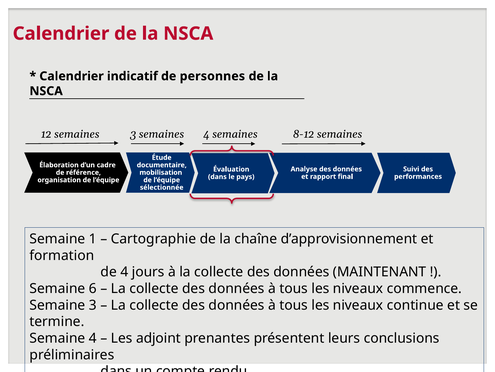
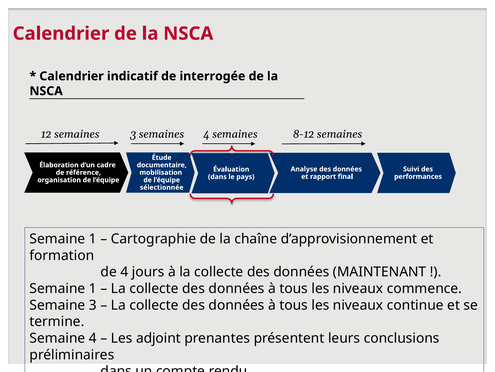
personnes: personnes -> interrogée (212, 76)
6: 6 -> 1 (93, 288)
